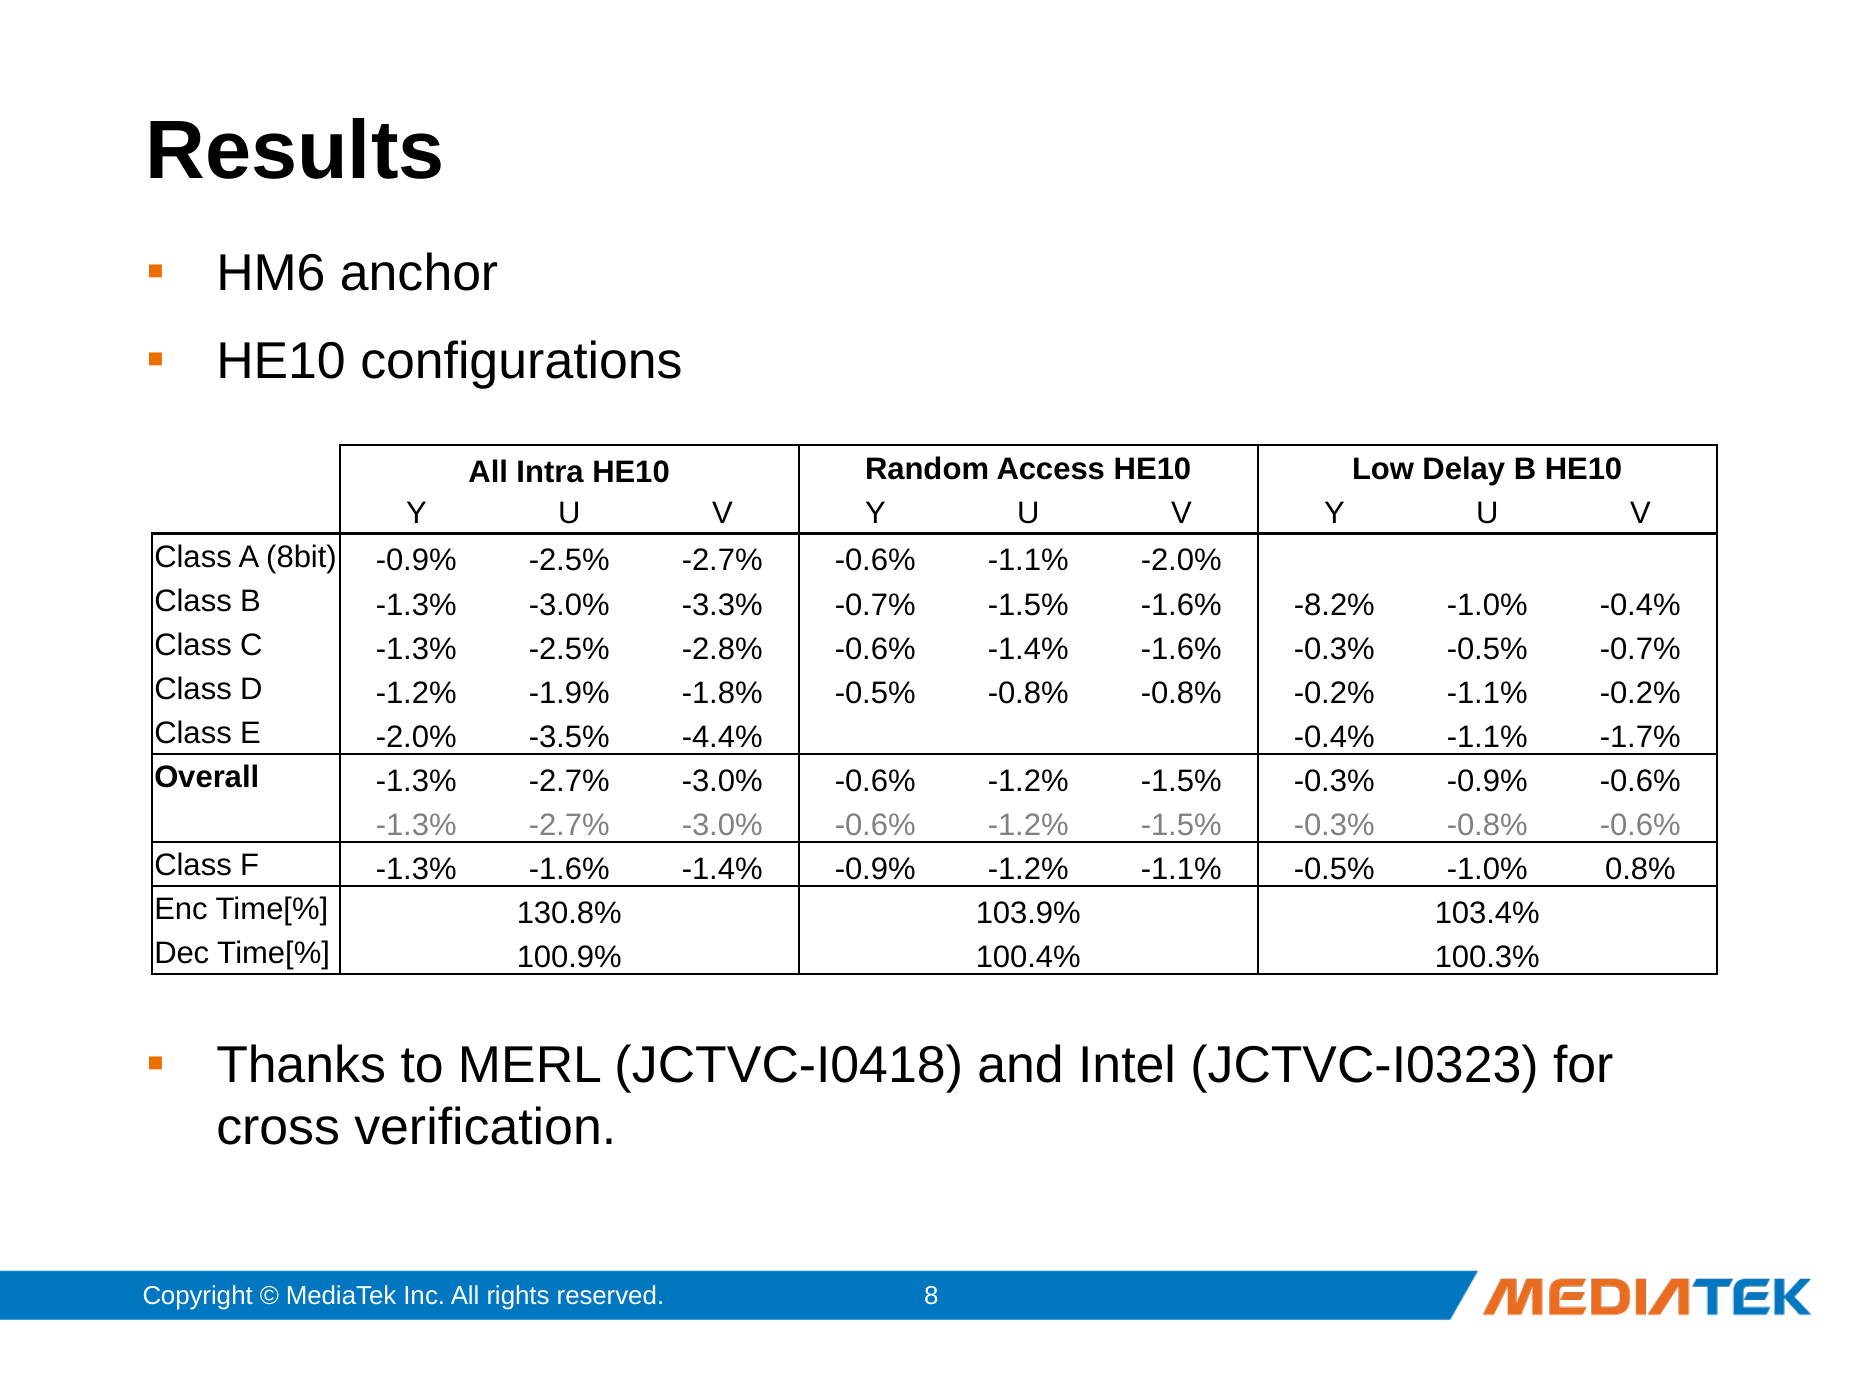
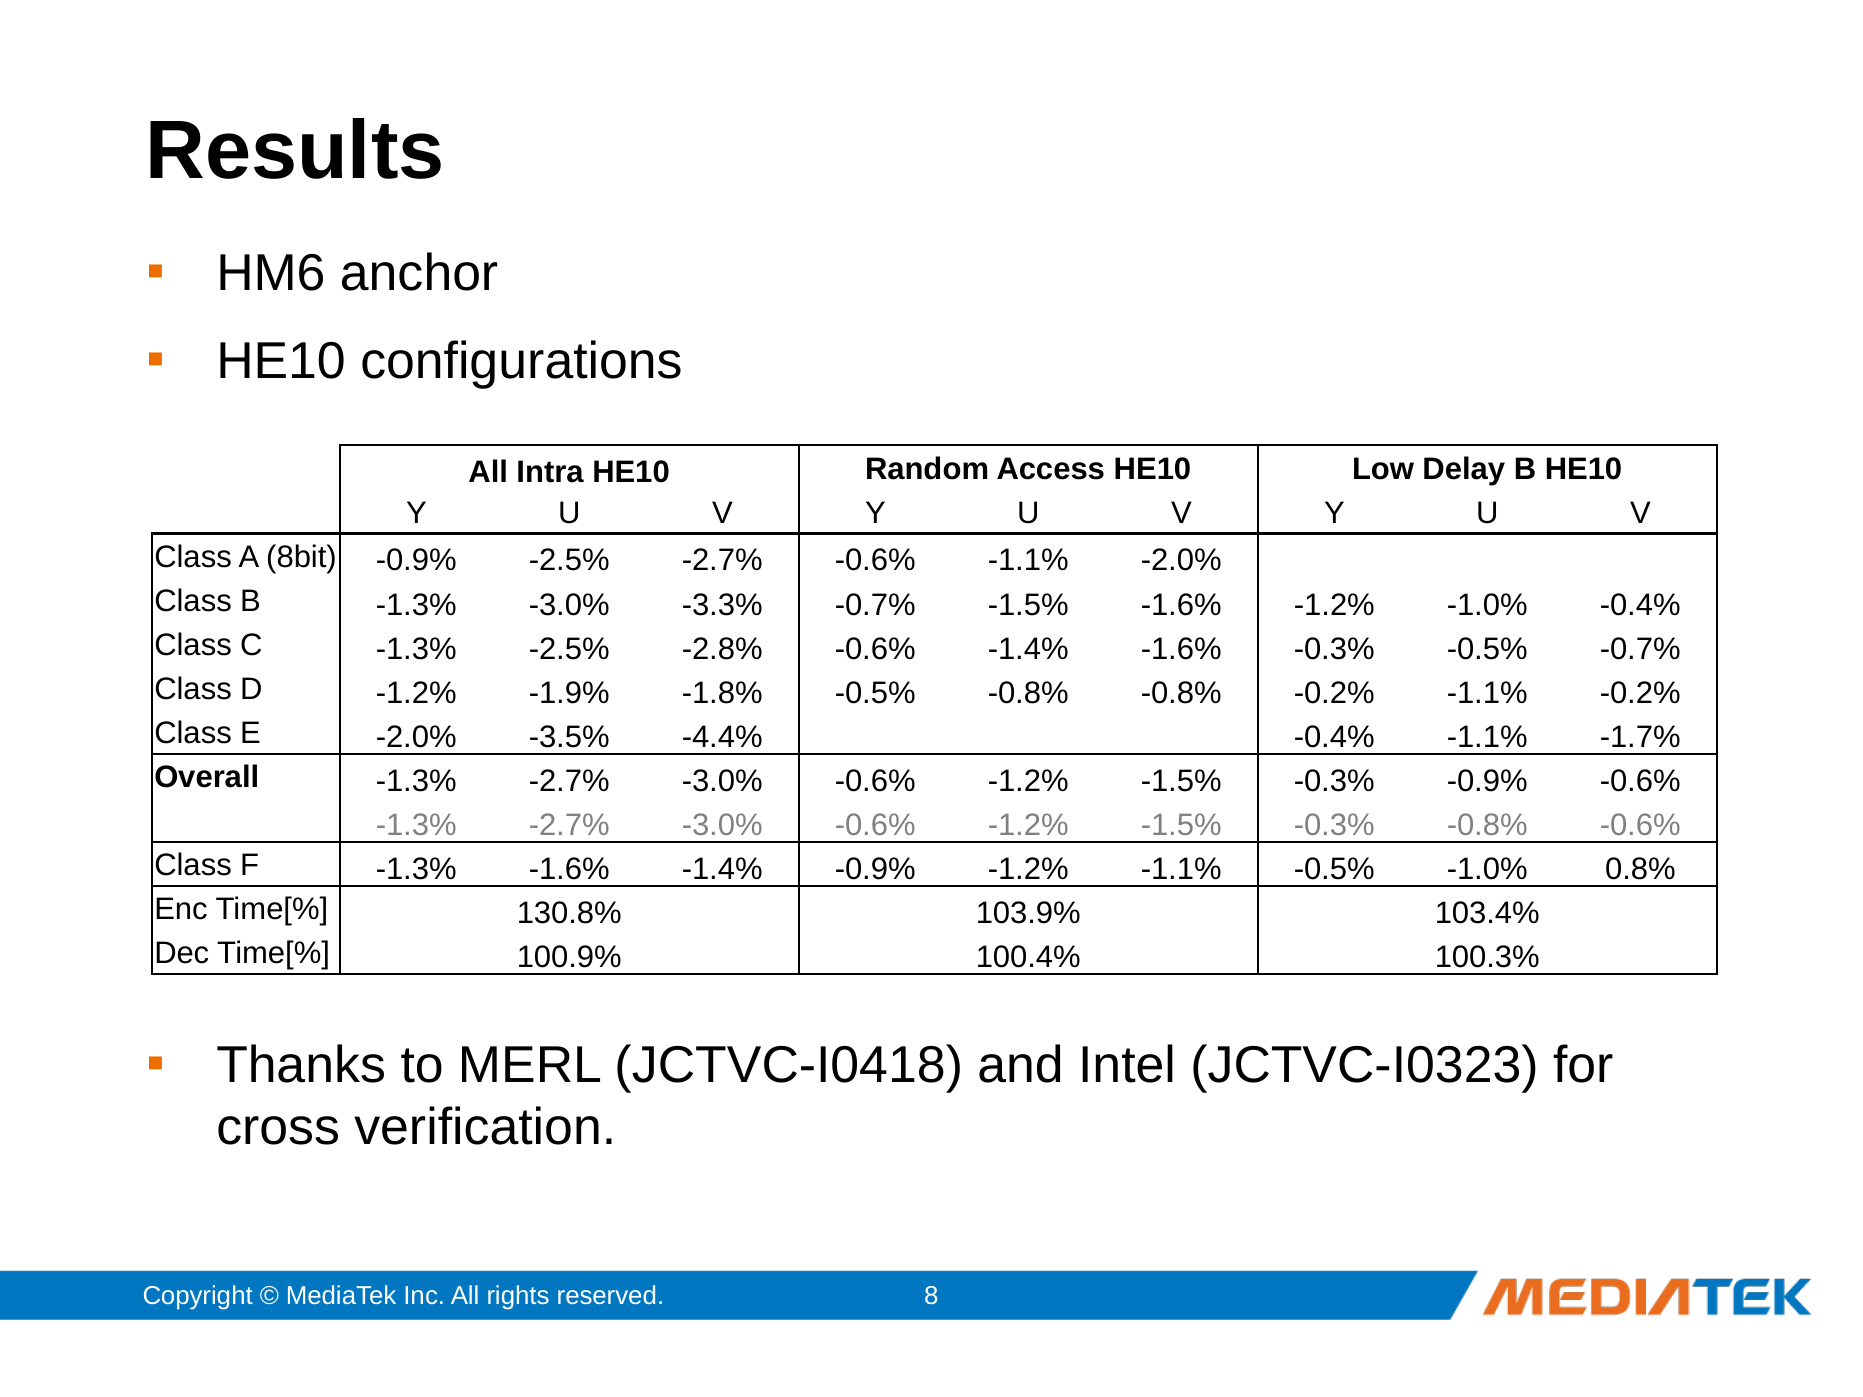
-1.6% -8.2%: -8.2% -> -1.2% (1334, 605)
